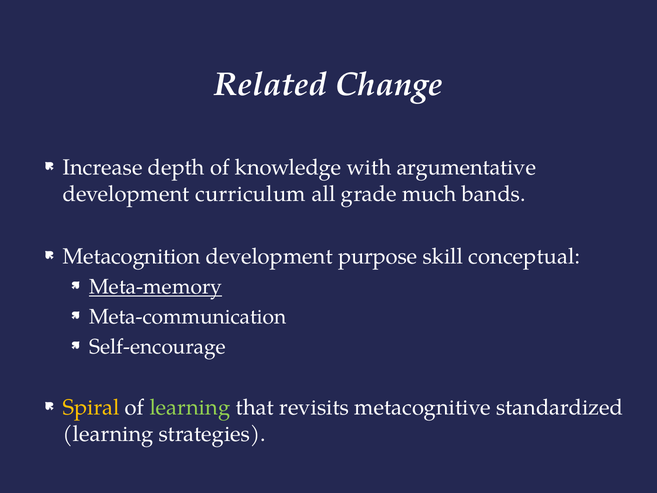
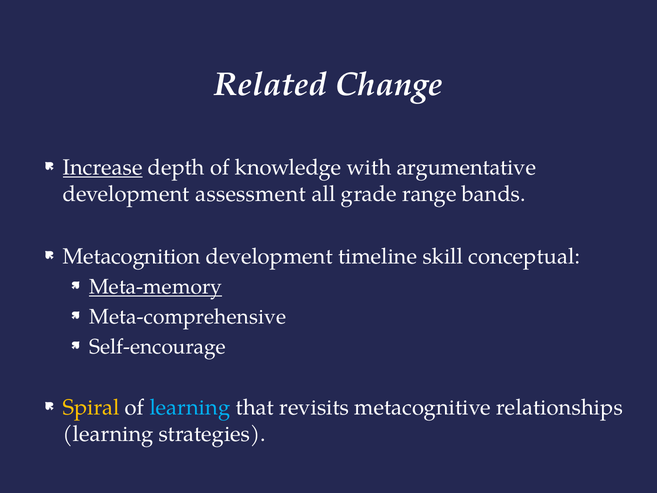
Increase underline: none -> present (103, 167)
curriculum: curriculum -> assessment (251, 194)
much: much -> range (429, 194)
purpose: purpose -> timeline (378, 257)
Meta-communication: Meta-communication -> Meta-comprehensive (188, 317)
learning colour: light green -> light blue (190, 408)
standardized: standardized -> relationships (560, 408)
